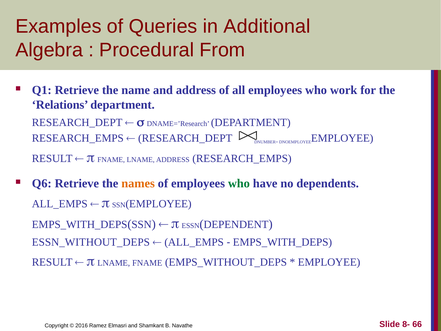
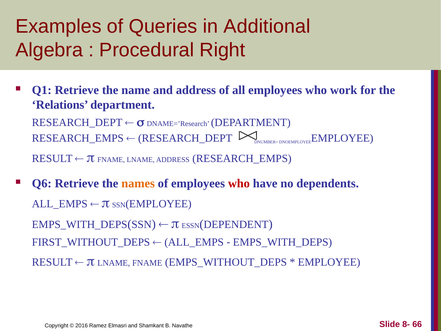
From: From -> Right (222, 50)
who colour: green -> red (239, 183)
ESSN_WITHOUT_DEPS: ESSN_WITHOUT_DEPS -> FIRST_WITHOUT_DEPS (91, 242)
